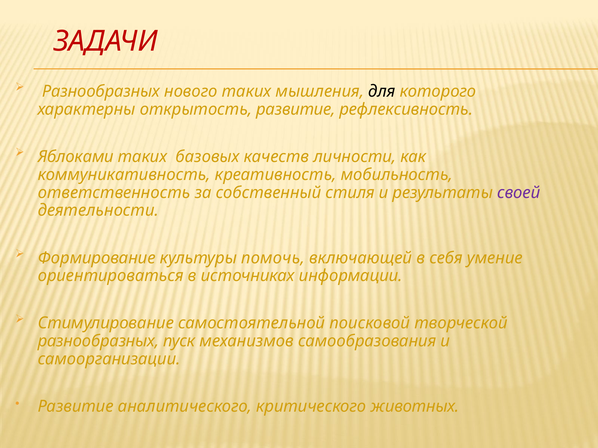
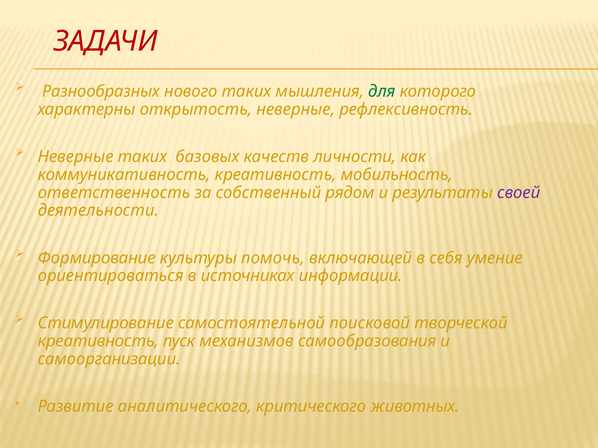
для colour: black -> green (382, 92)
открытость развитие: развитие -> неверные (296, 109)
Яблоками: Яблоками -> Неверные (76, 157)
стиля: стиля -> рядом (350, 193)
разнообразных: разнообразных -> креативность (98, 341)
